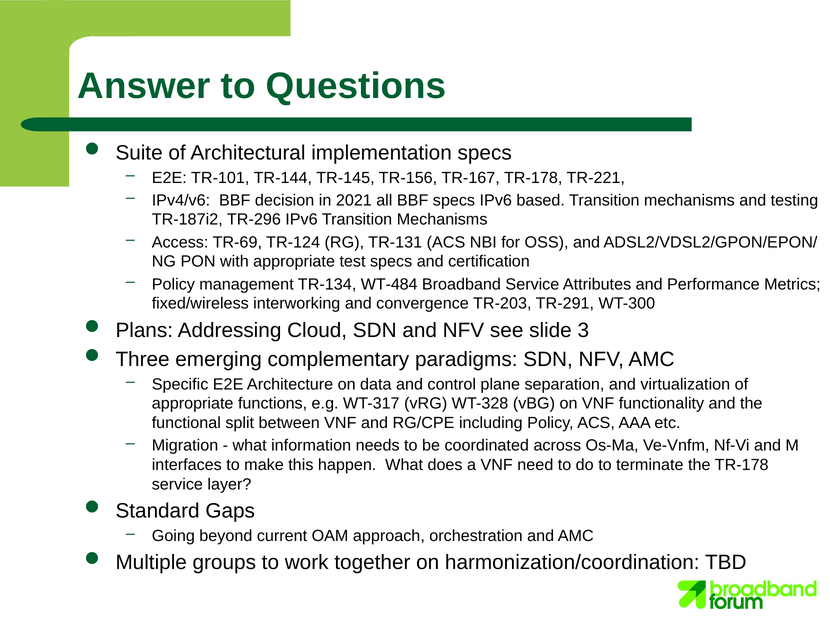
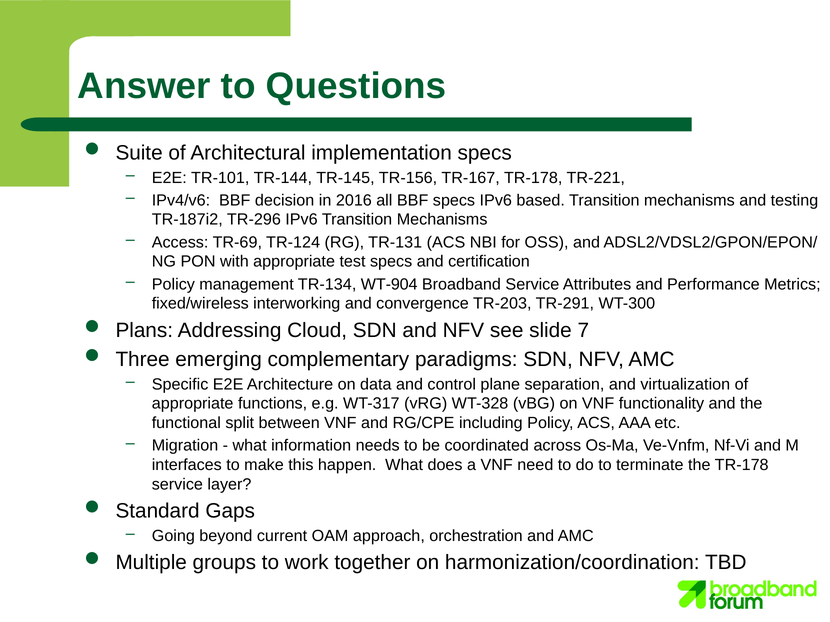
2021: 2021 -> 2016 (354, 200)
WT-484: WT-484 -> WT-904 (389, 284)
3: 3 -> 7 (583, 330)
